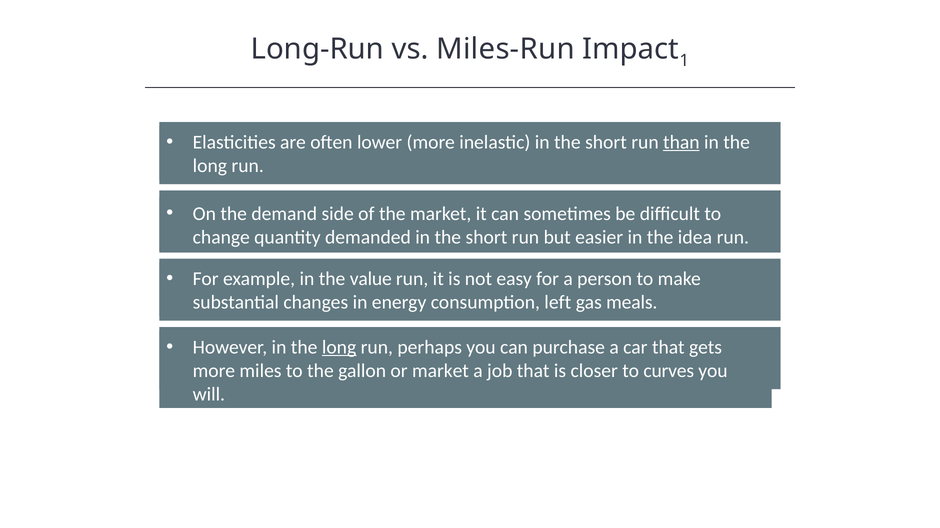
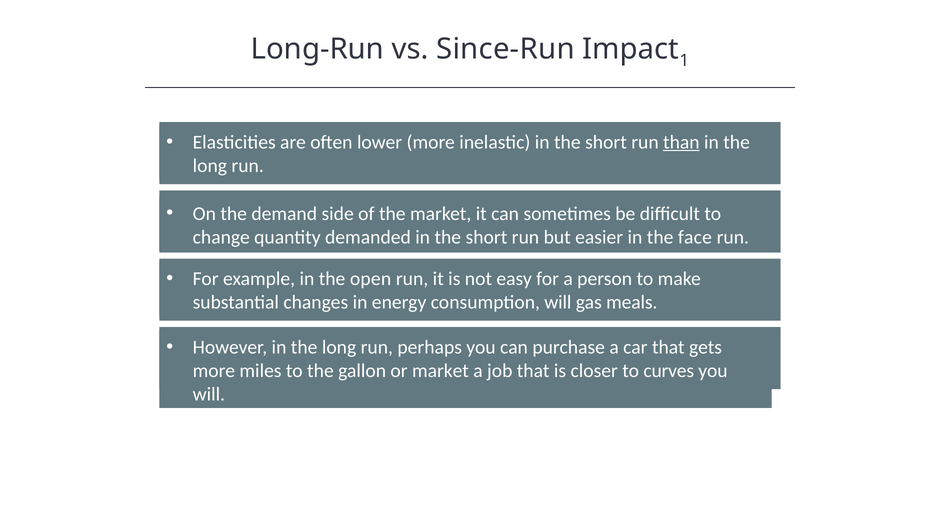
Miles-Run: Miles-Run -> Since-Run (505, 49)
idea: idea -> face (695, 237)
value: value -> open (371, 279)
consumption left: left -> will (558, 303)
long underline: present -> none (339, 348)
